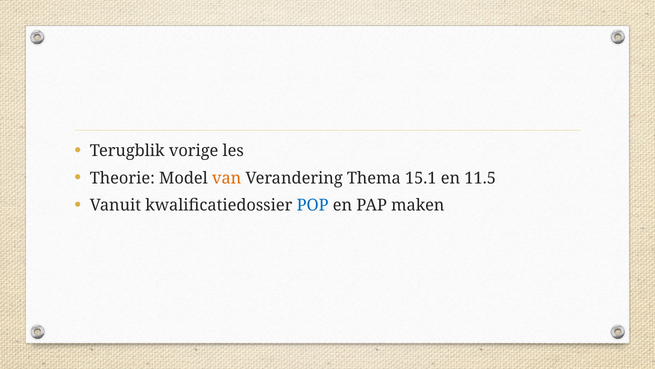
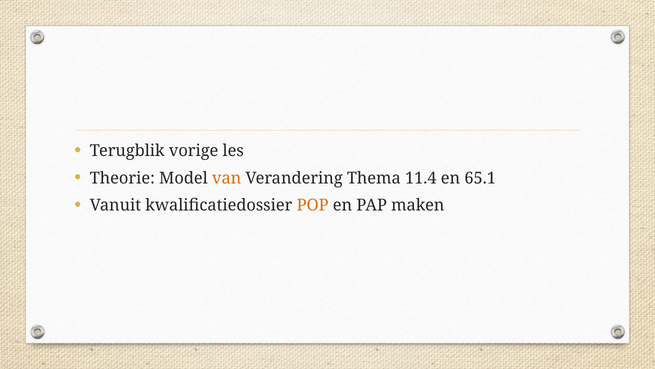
15.1: 15.1 -> 11.4 (421, 178)
11.5: 11.5 -> 65.1 (480, 178)
POP colour: blue -> orange (313, 205)
